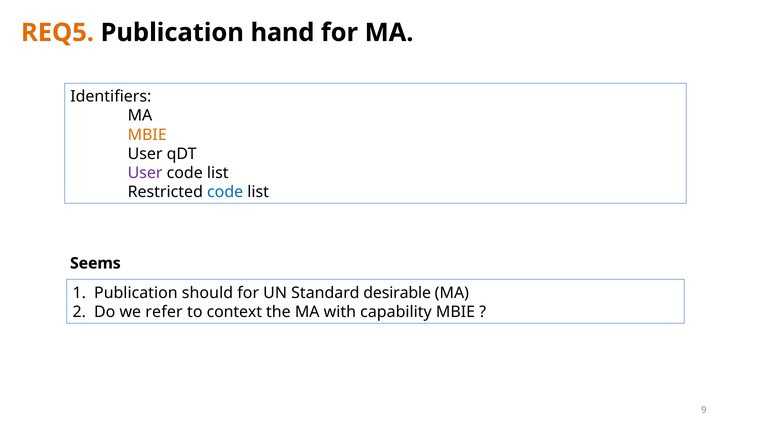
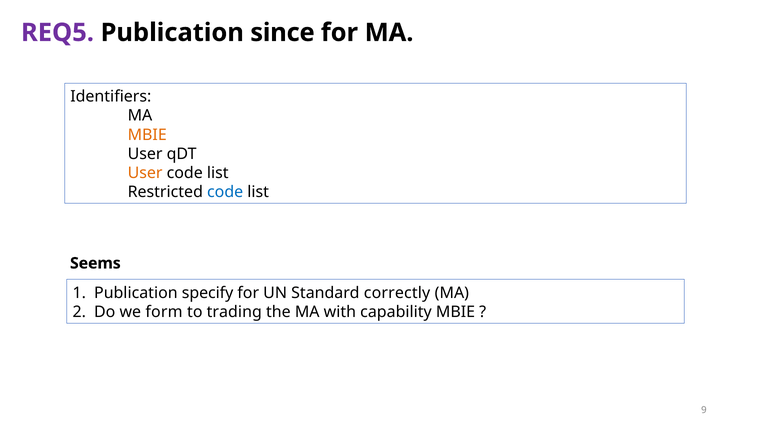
REQ5 colour: orange -> purple (57, 33)
hand: hand -> since (282, 33)
User colour: purple -> orange (145, 173)
should: should -> specify (208, 293)
desirable: desirable -> correctly (397, 293)
refer: refer -> form (164, 312)
context: context -> trading (234, 312)
